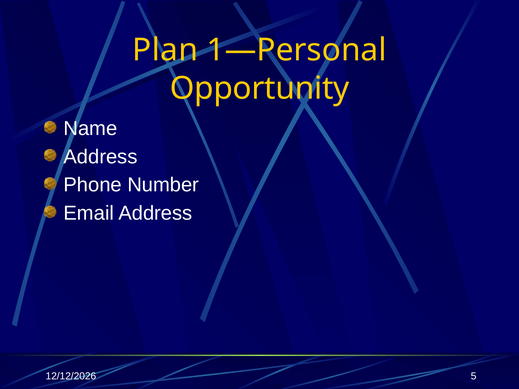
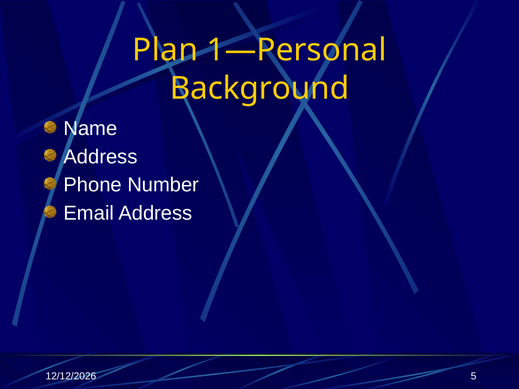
Opportunity: Opportunity -> Background (259, 88)
